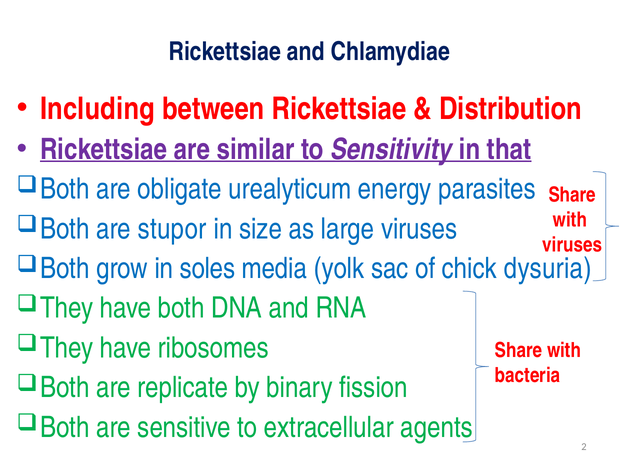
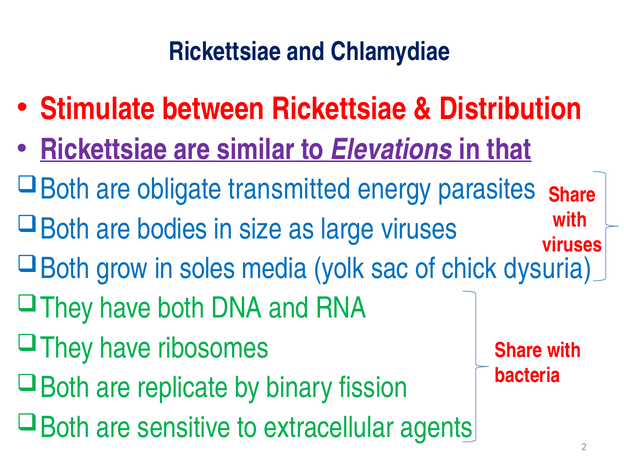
Including: Including -> Stimulate (98, 109)
Sensitivity: Sensitivity -> Elevations (391, 149)
urealyticum: urealyticum -> transmitted (290, 189)
stupor: stupor -> bodies (172, 229)
